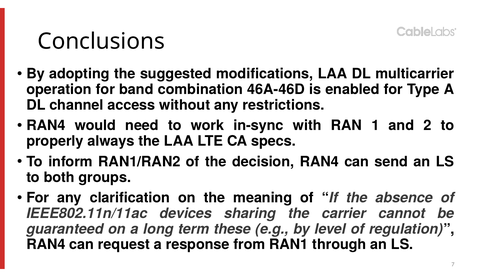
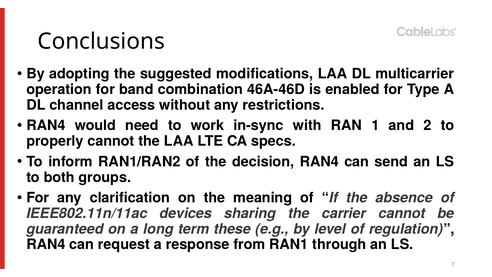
properly always: always -> cannot (111, 141)
